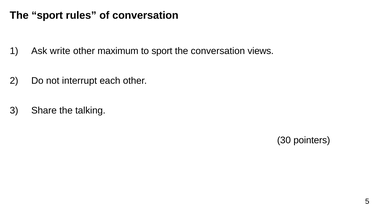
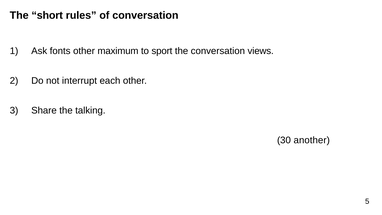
The sport: sport -> short (47, 15)
write: write -> fonts (60, 51)
pointers: pointers -> another (312, 140)
